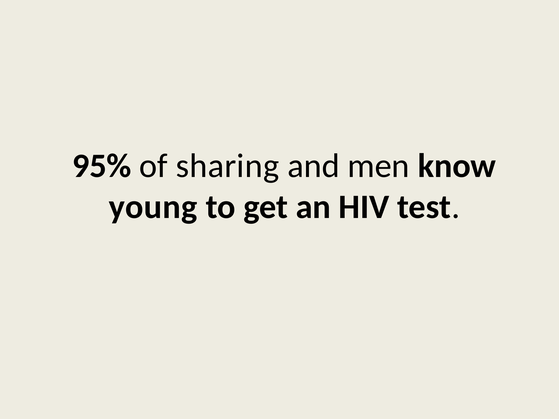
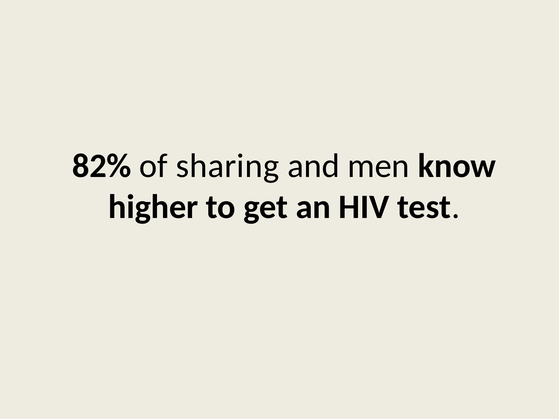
95%: 95% -> 82% (102, 166)
young: young -> higher (153, 207)
